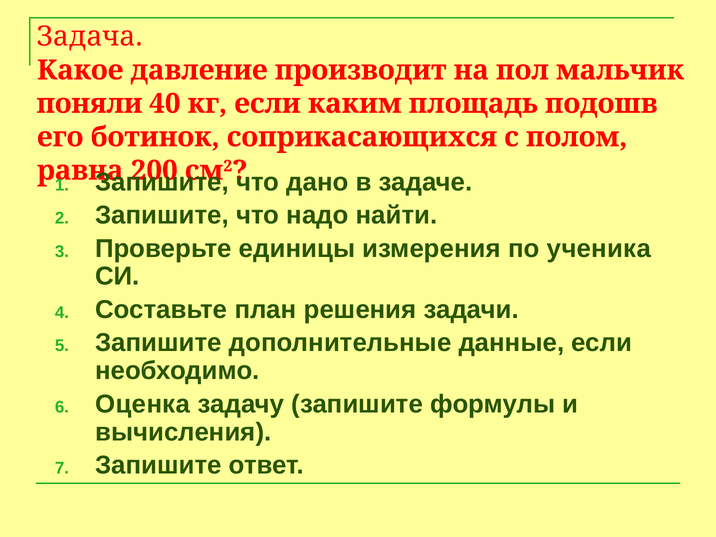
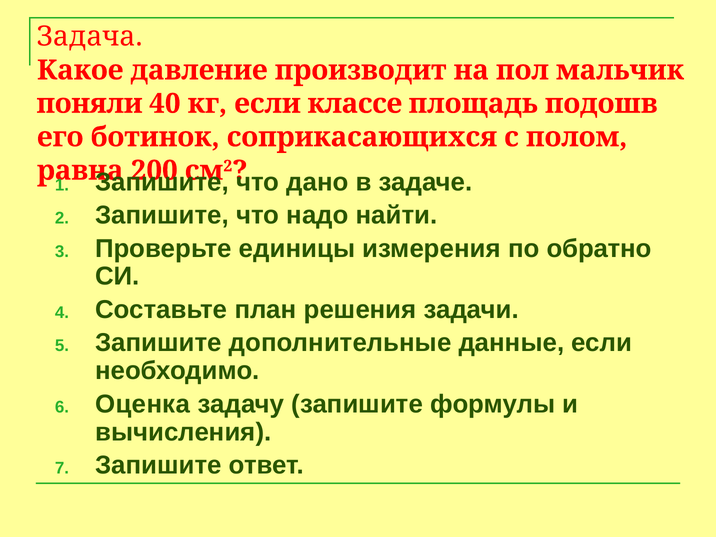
каким: каким -> классе (355, 104)
ученика: ученика -> обратно (599, 249)
